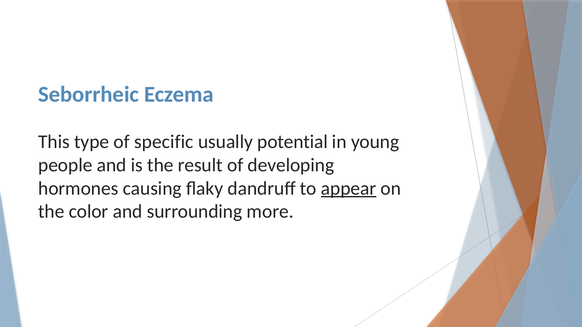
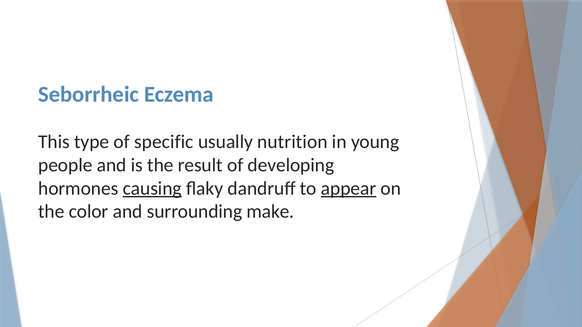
potential: potential -> nutrition (292, 142)
causing underline: none -> present (152, 189)
more: more -> make (270, 212)
